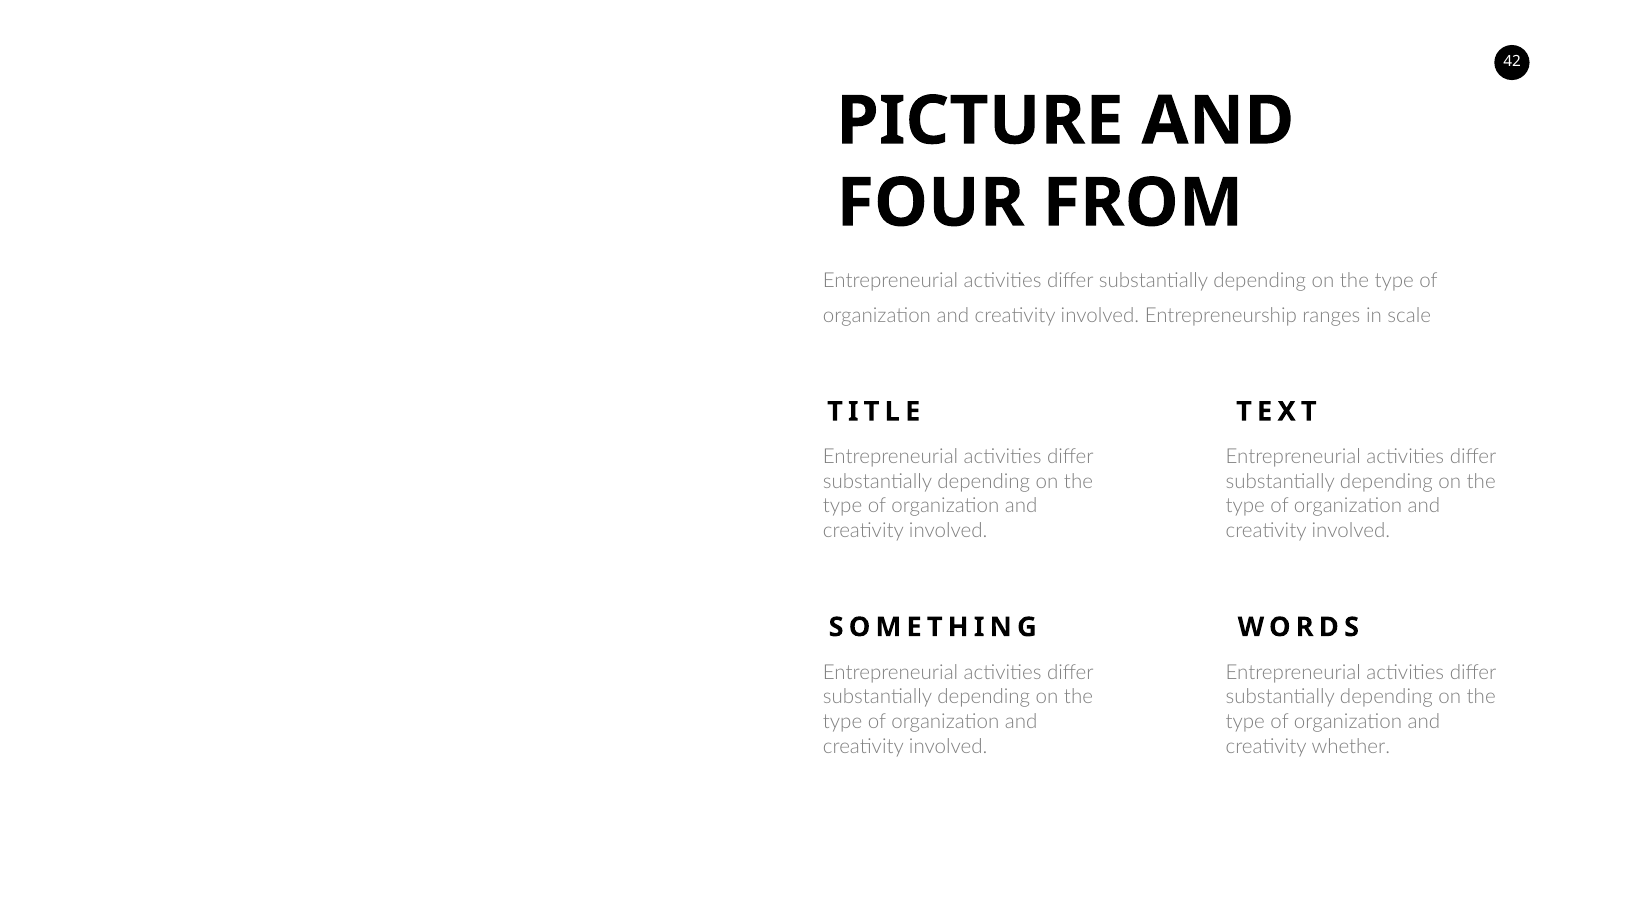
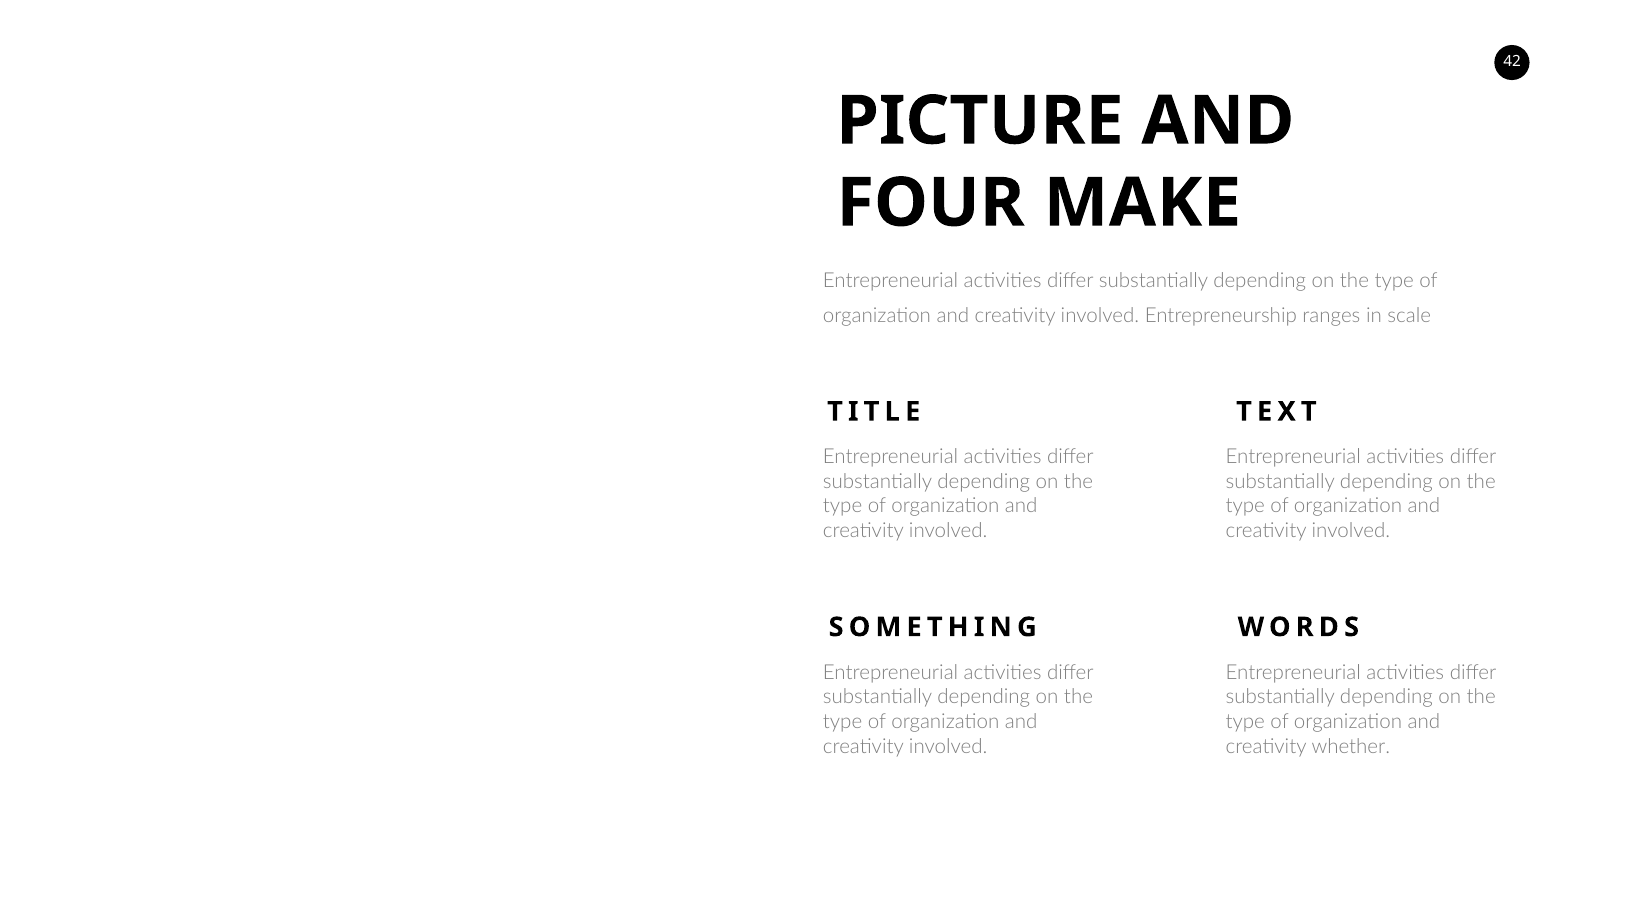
FROM: FROM -> MAKE (1142, 203)
